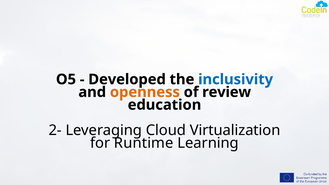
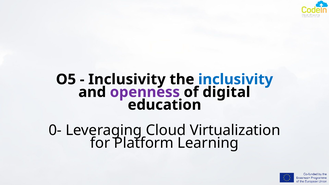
Developed: Developed -> Inclusivity (127, 79)
openness colour: orange -> purple (145, 92)
review: review -> digital (226, 92)
2-: 2- -> 0- (55, 130)
Runtime: Runtime -> Platform (144, 143)
